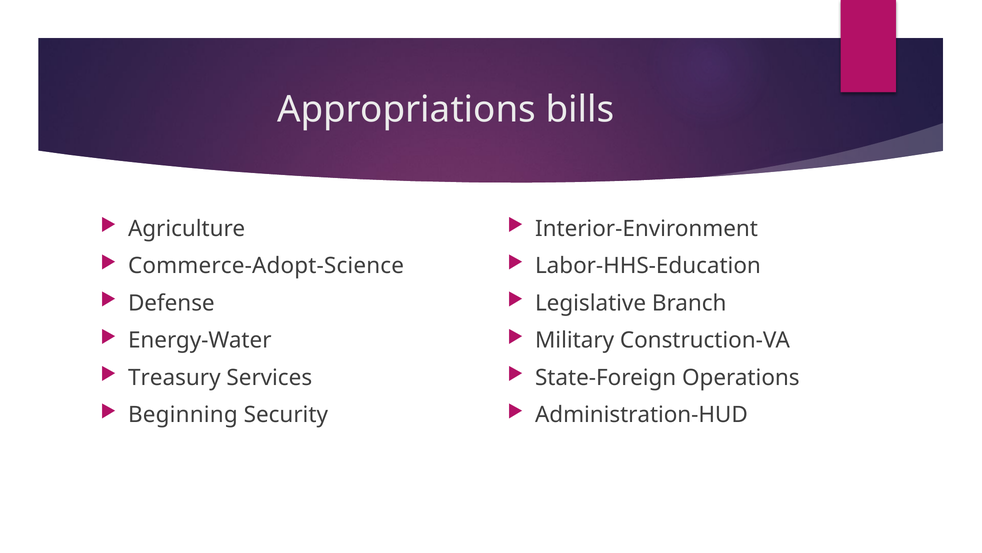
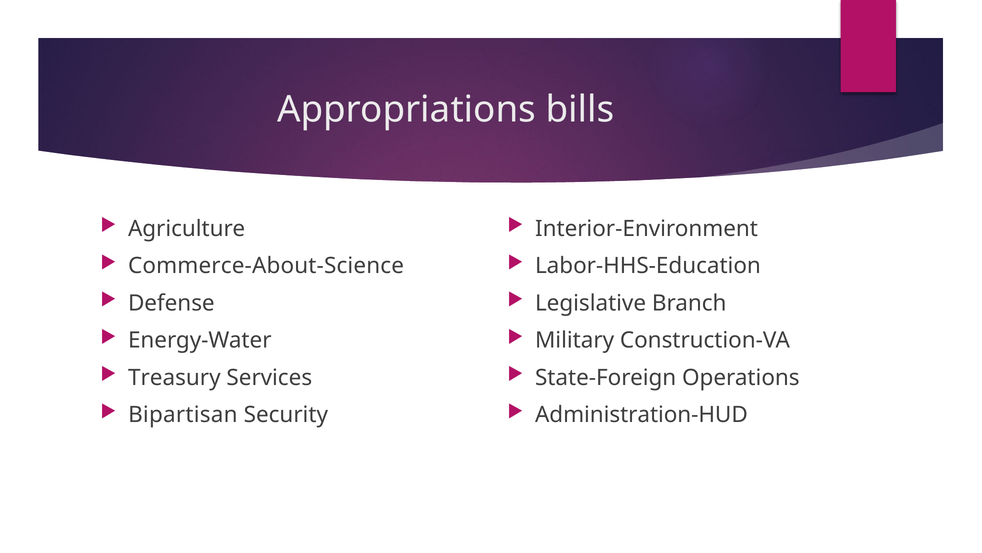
Commerce-Adopt-Science: Commerce-Adopt-Science -> Commerce-About-Science (266, 266)
Beginning: Beginning -> Bipartisan (183, 414)
